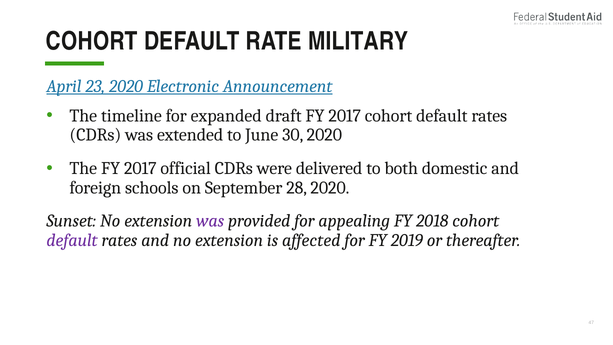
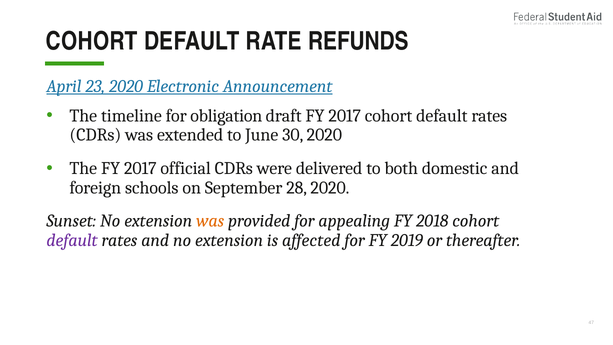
MILITARY: MILITARY -> REFUNDS (358, 41)
expanded: expanded -> obligation (226, 116)
was colour: purple -> orange (210, 221)
